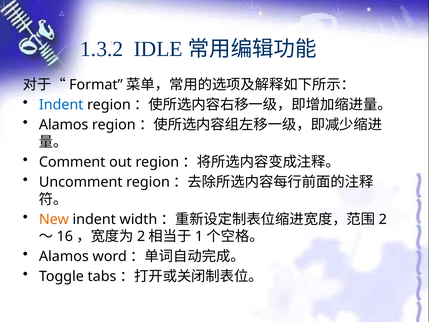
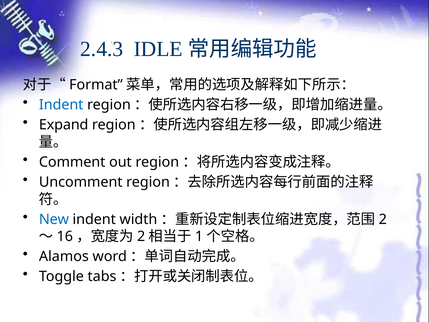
1.3.2: 1.3.2 -> 2.4.3 (102, 49)
Alamos: Alamos -> Expand (64, 125)
New colour: orange -> blue (54, 219)
